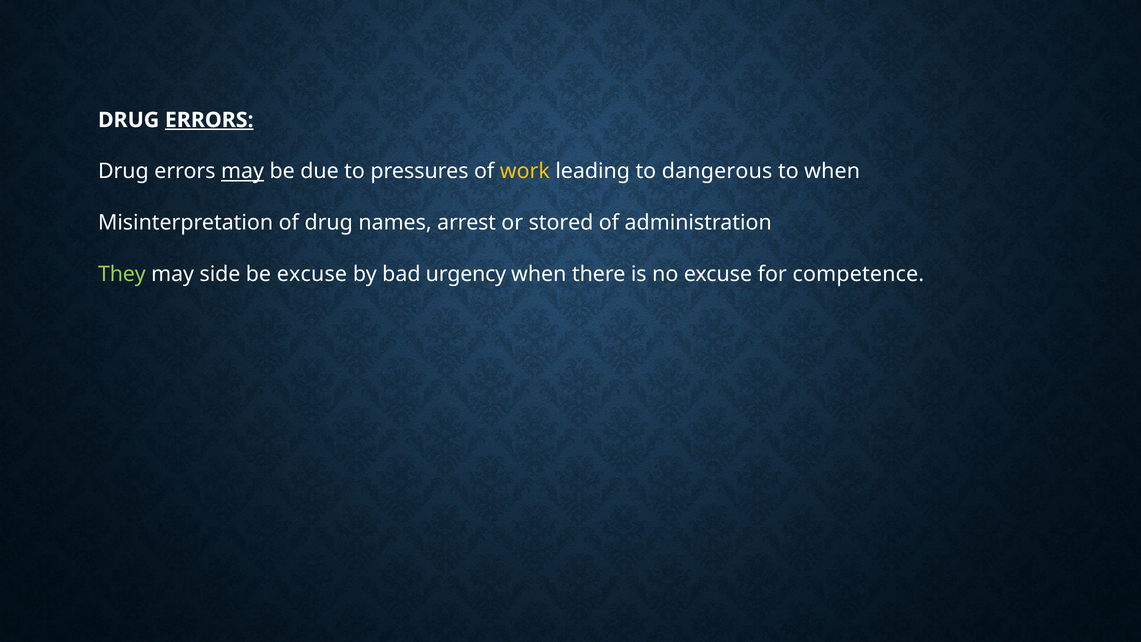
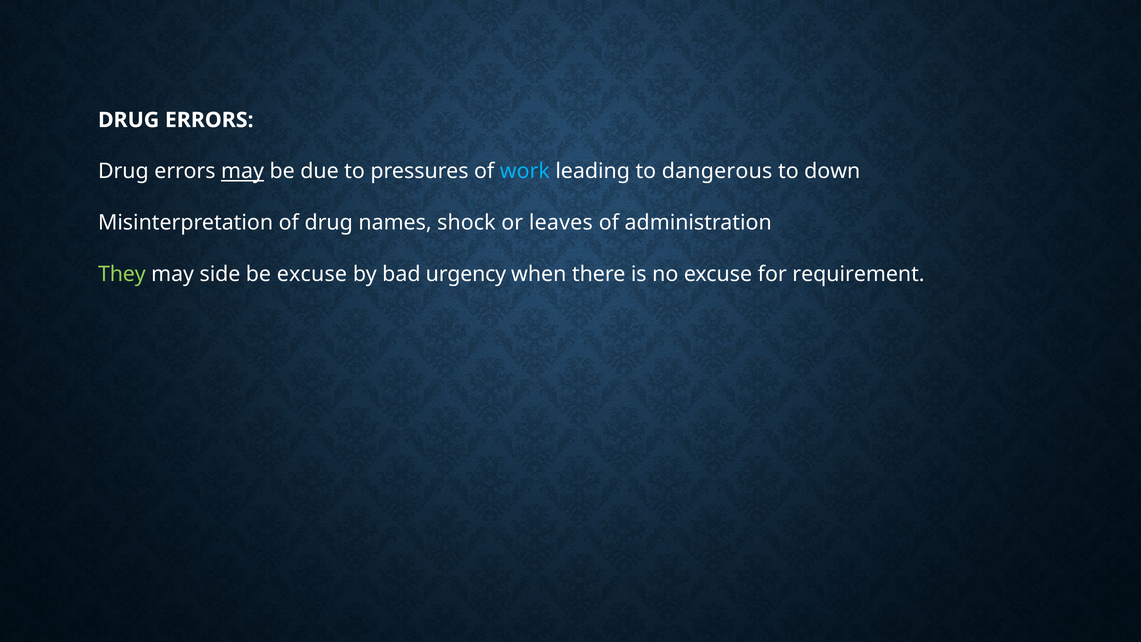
ERRORS underline: present -> none (209, 120)
work colour: yellow -> light blue (525, 171)
to when: when -> down (832, 171)
arrest: arrest -> shock (466, 223)
stored: stored -> leaves (561, 223)
competence: competence -> requirement (858, 274)
